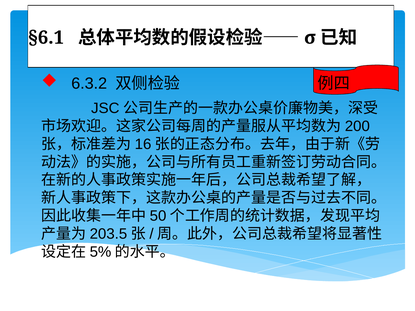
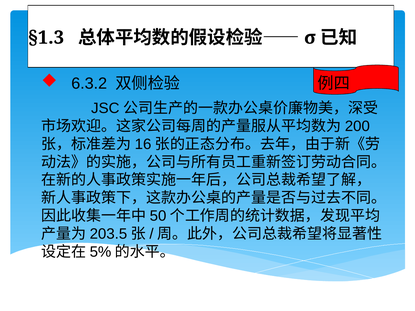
§6.1: §6.1 -> §1.3 (46, 38)
